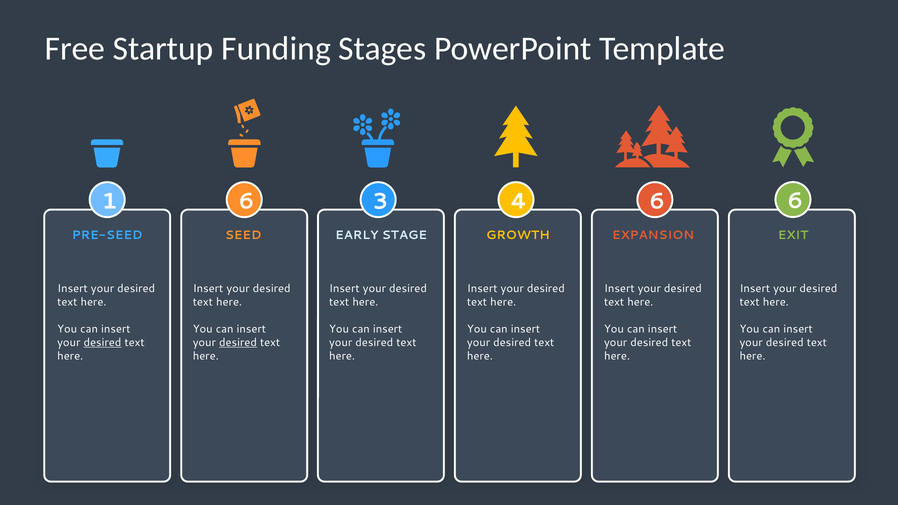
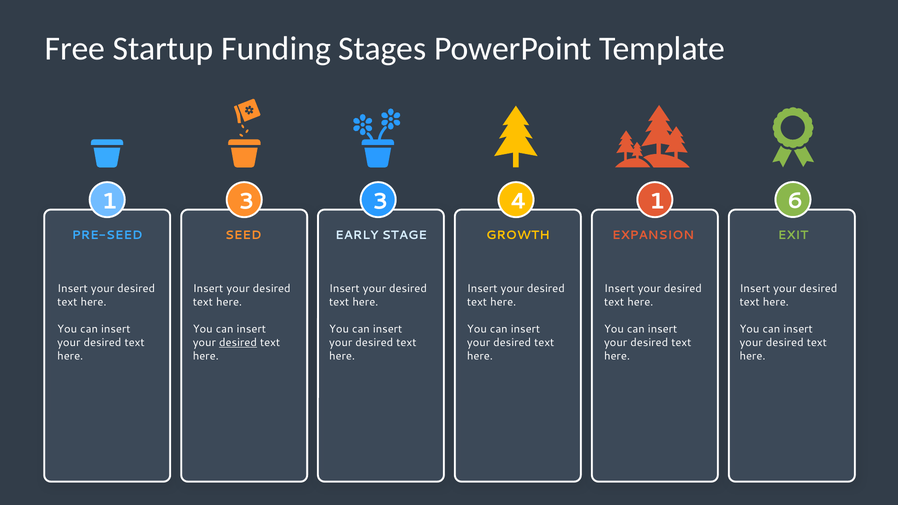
1 6: 6 -> 3 (246, 201)
4 6: 6 -> 1 (657, 201)
desired underline: present -> none (102, 343)
